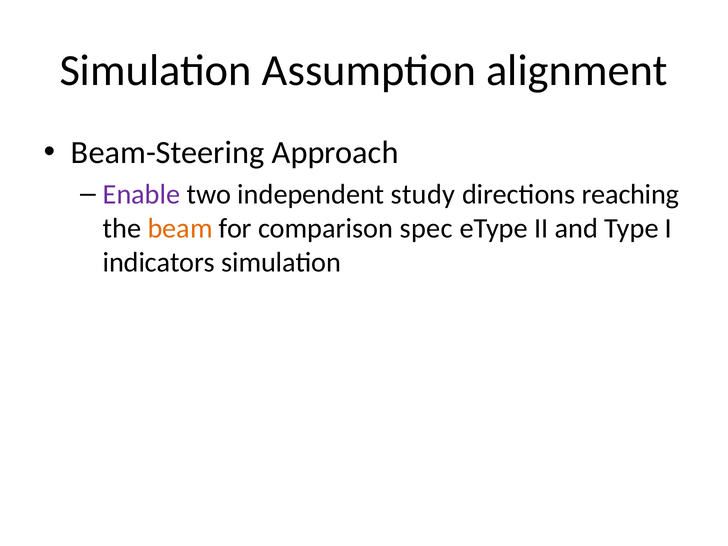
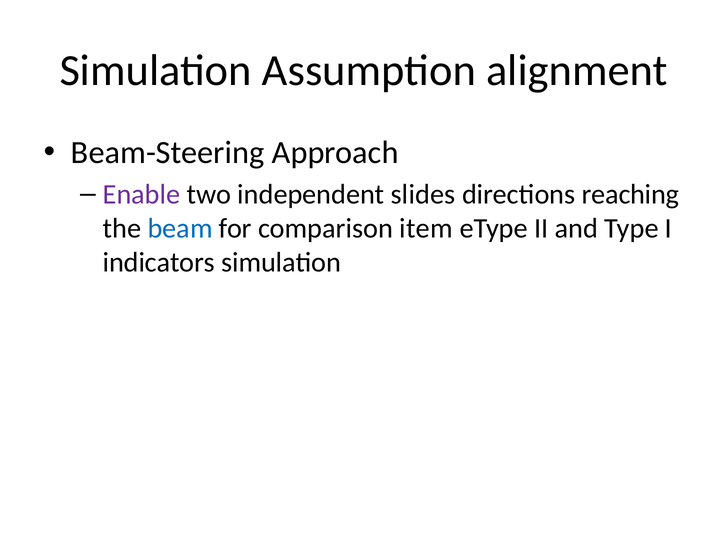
study: study -> slides (423, 195)
beam colour: orange -> blue (180, 229)
spec: spec -> item (426, 229)
